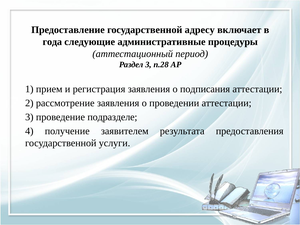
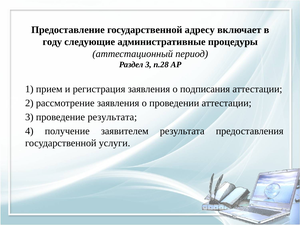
года: года -> году (52, 42)
проведение подразделе: подразделе -> результата (112, 117)
